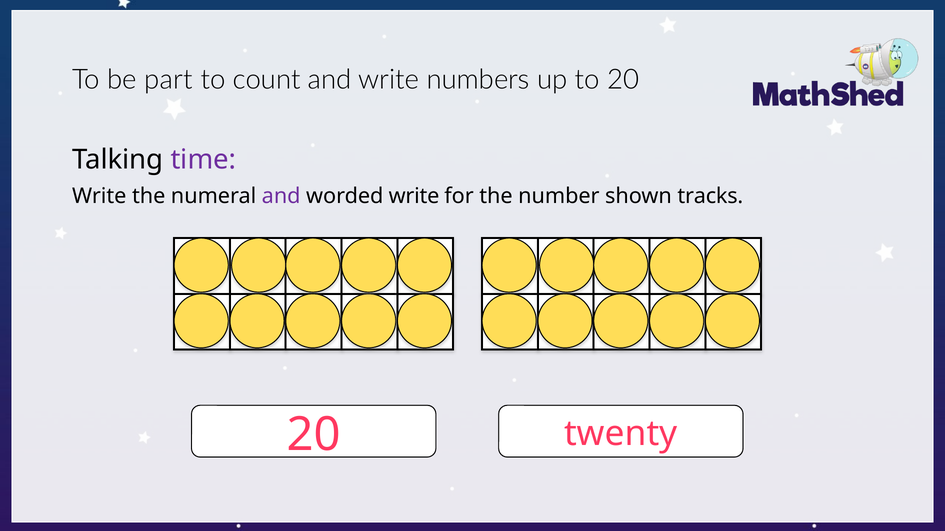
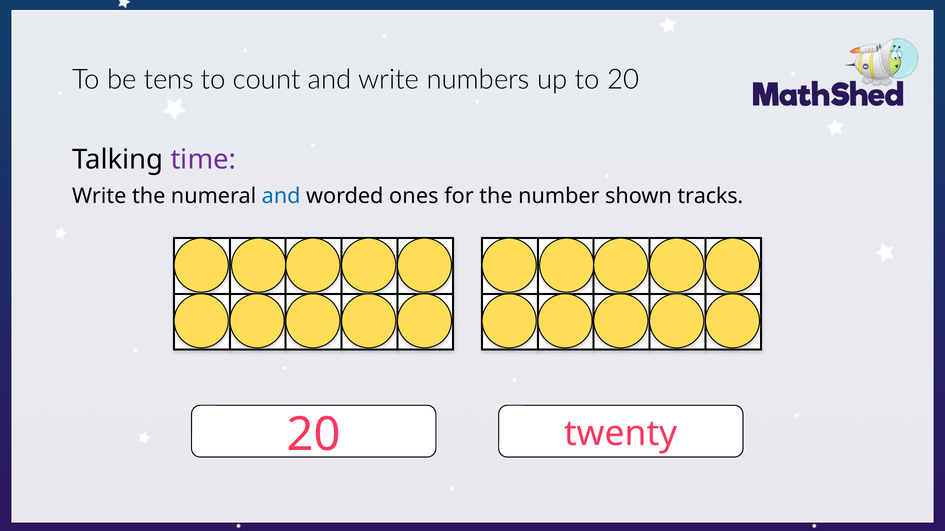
part: part -> tens (169, 79)
and colour: purple -> blue (281, 196)
worded write: write -> ones (414, 196)
